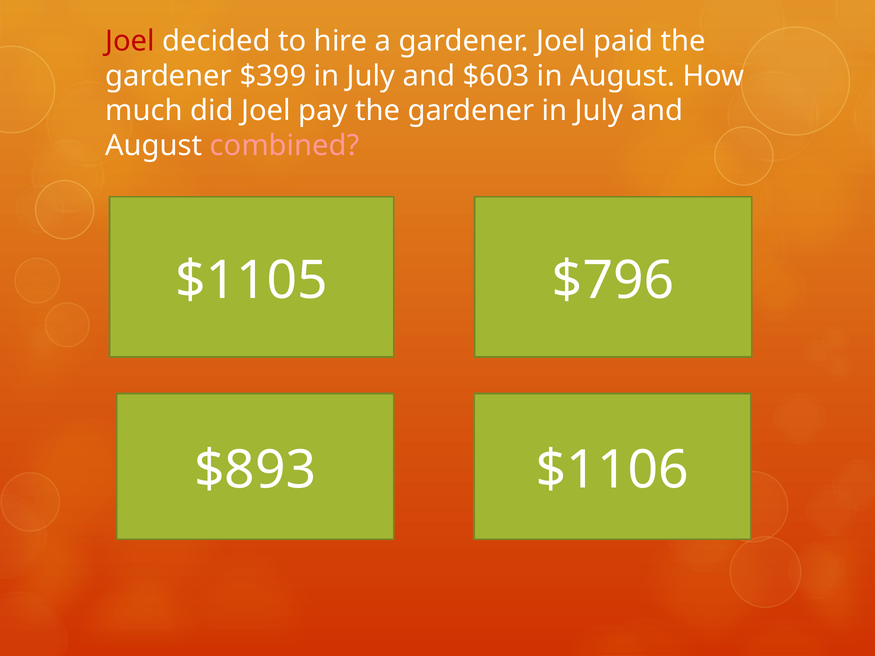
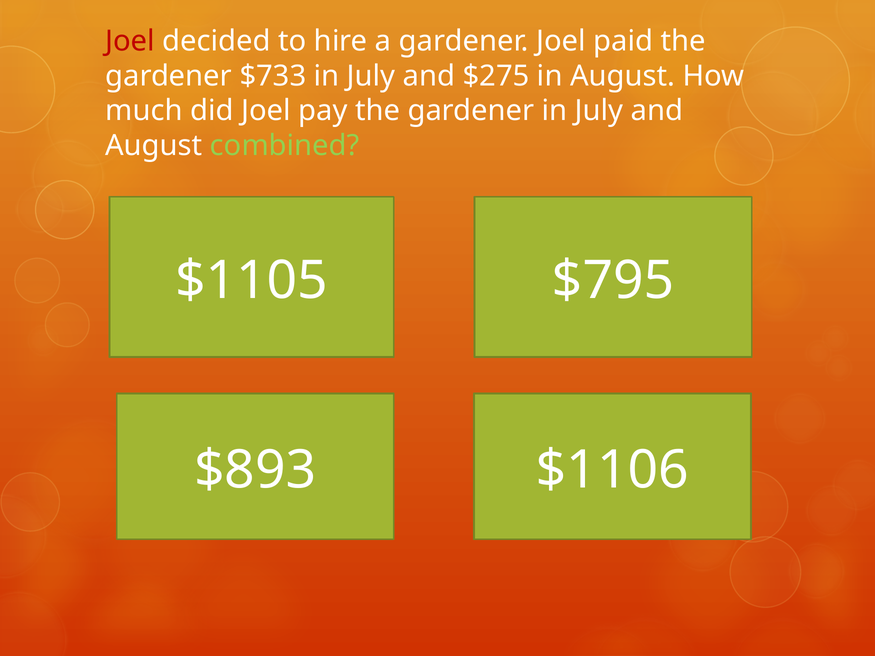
$399: $399 -> $733 (273, 76)
$603: $603 -> $275 (496, 76)
combined colour: pink -> light green (285, 146)
$796: $796 -> $795 (613, 281)
